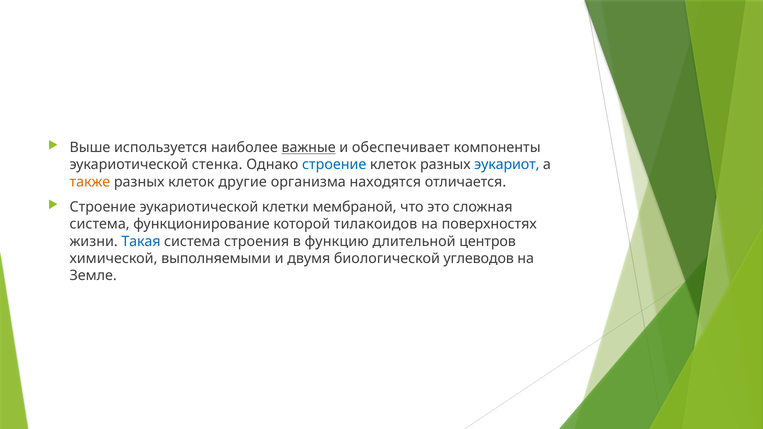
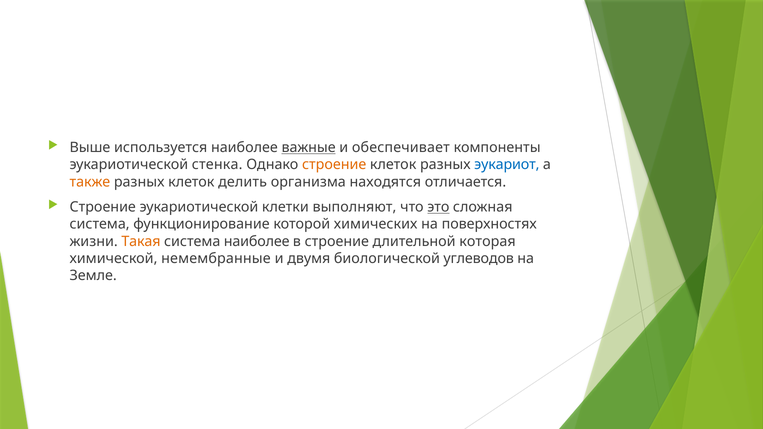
строение colour: blue -> orange (334, 165)
другие: другие -> делить (243, 182)
мембраной: мембраной -> выполняют (354, 207)
это underline: none -> present (438, 207)
тилакоидов: тилакоидов -> химических (376, 224)
Такая colour: blue -> orange (141, 241)
система строения: строения -> наиболее (257, 241)
в функцию: функцию -> строение (337, 241)
центров: центров -> которая (488, 241)
выполняемыми: выполняемыми -> немембранные (216, 259)
